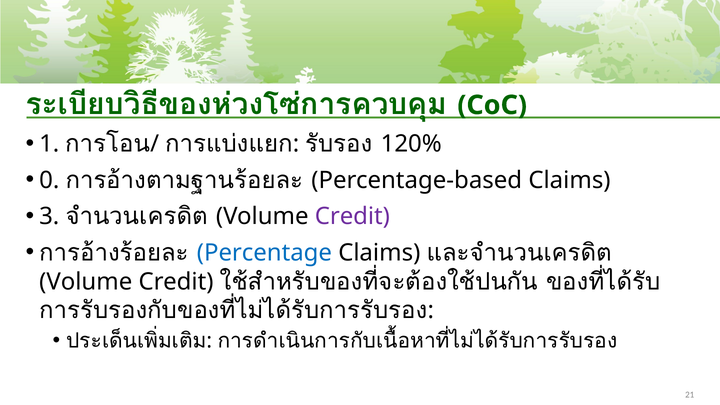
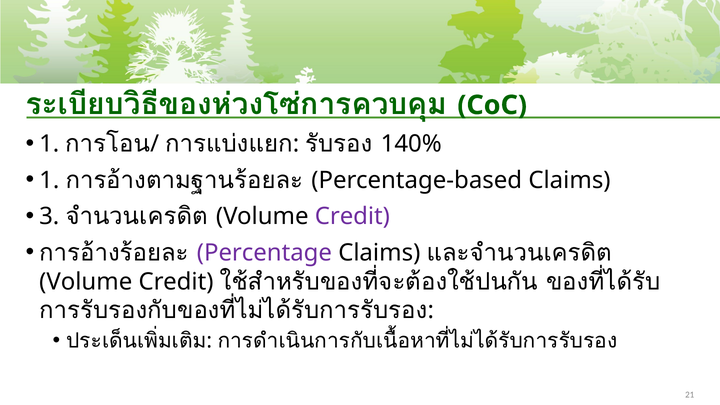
120%: 120% -> 140% (411, 144)
0: 0 -> 1 (49, 180)
Percentage colour: blue -> purple (264, 253)
